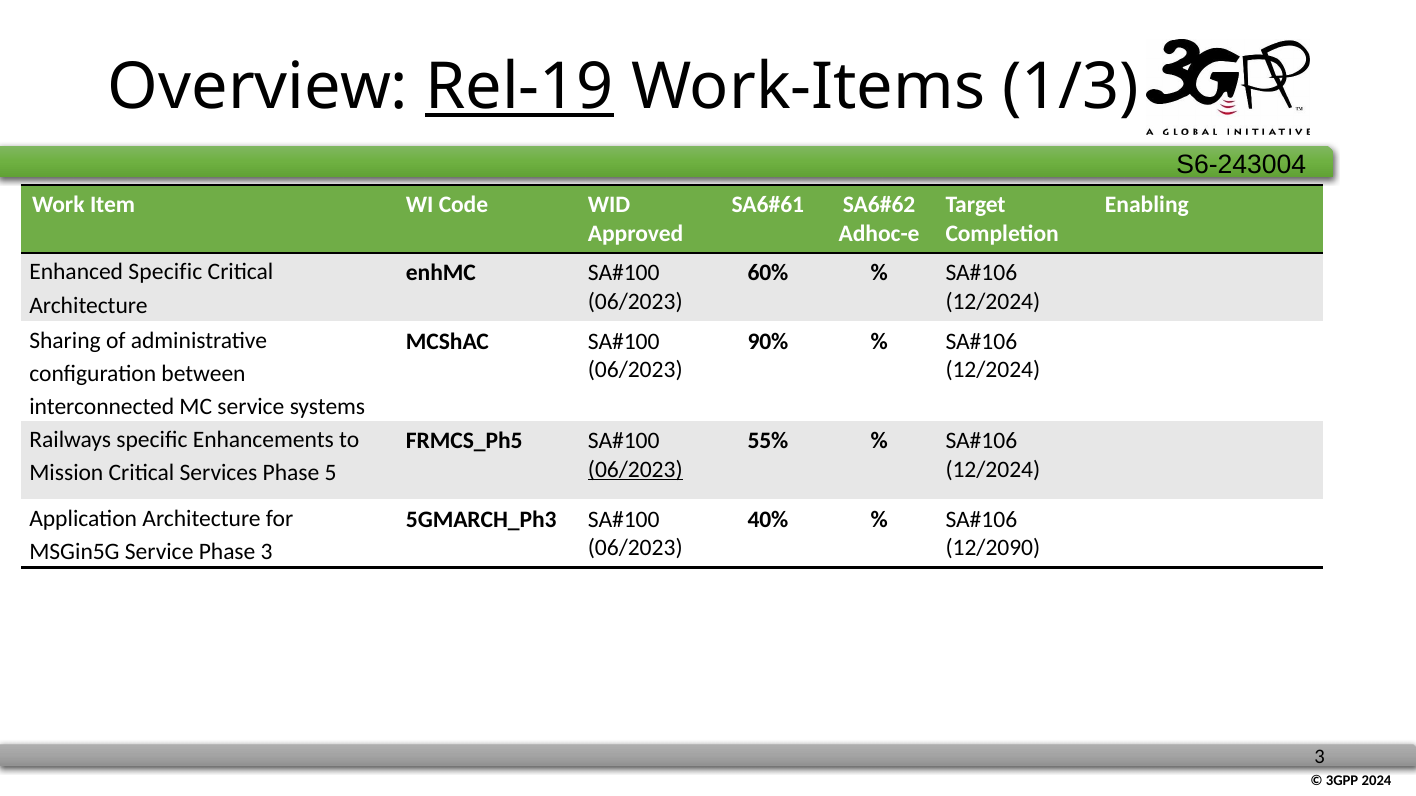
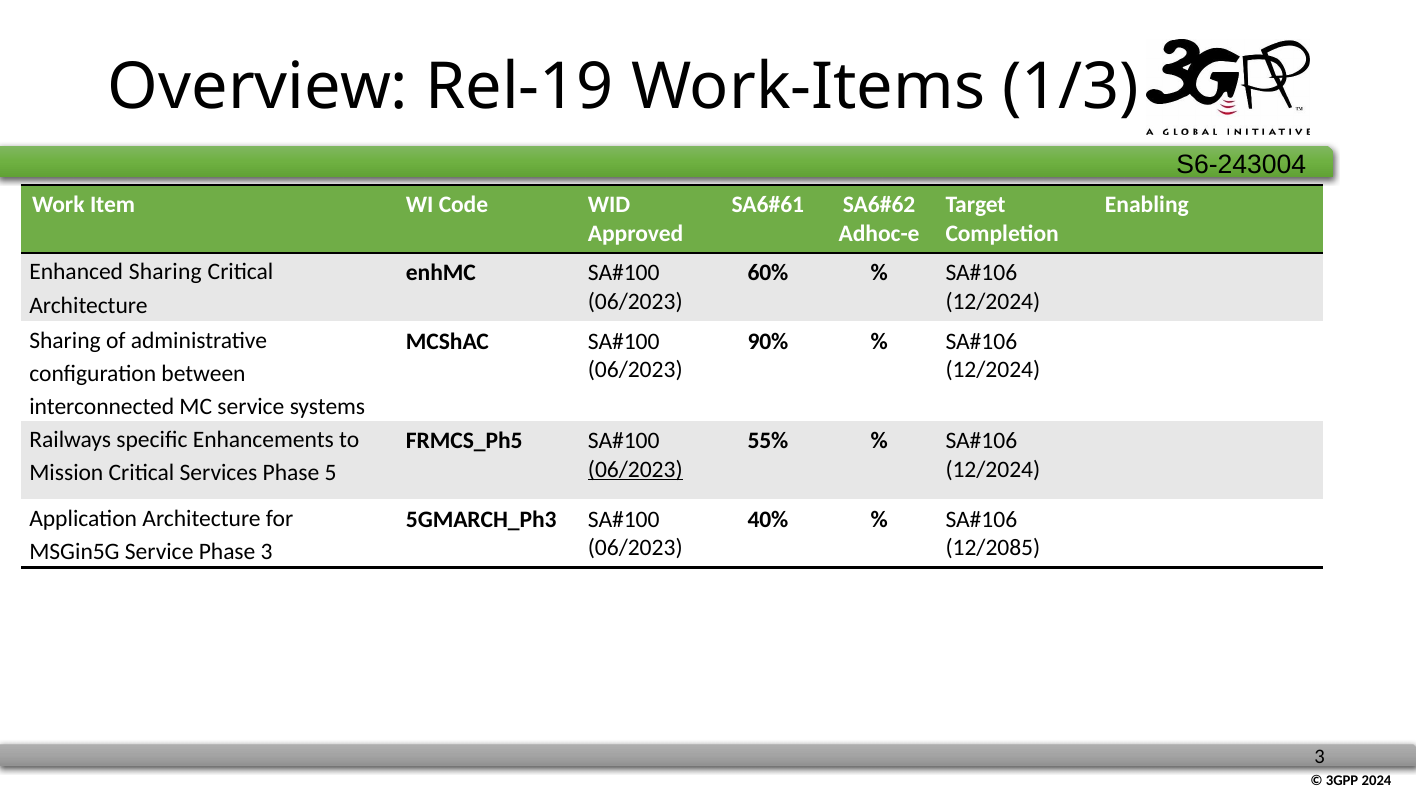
Rel-19 underline: present -> none (520, 87)
Enhanced Specific: Specific -> Sharing (165, 272)
12/2090: 12/2090 -> 12/2085 (993, 548)
